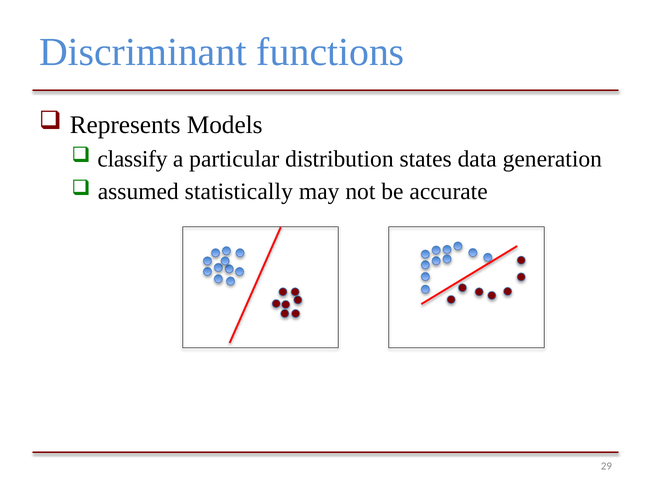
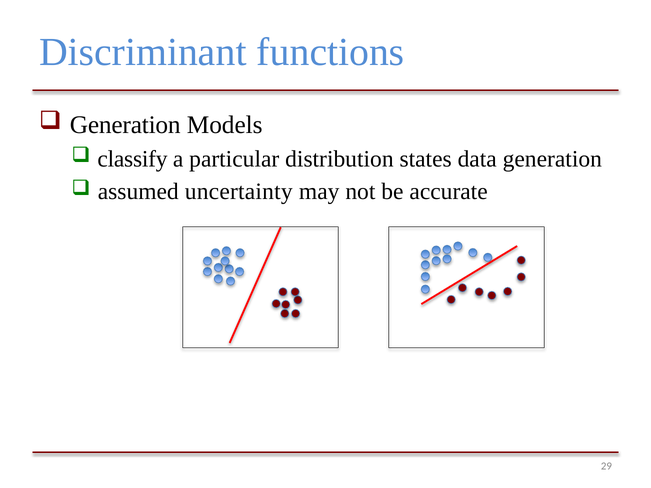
Represents: Represents -> Generation (125, 125)
statistically: statistically -> uncertainty (239, 192)
